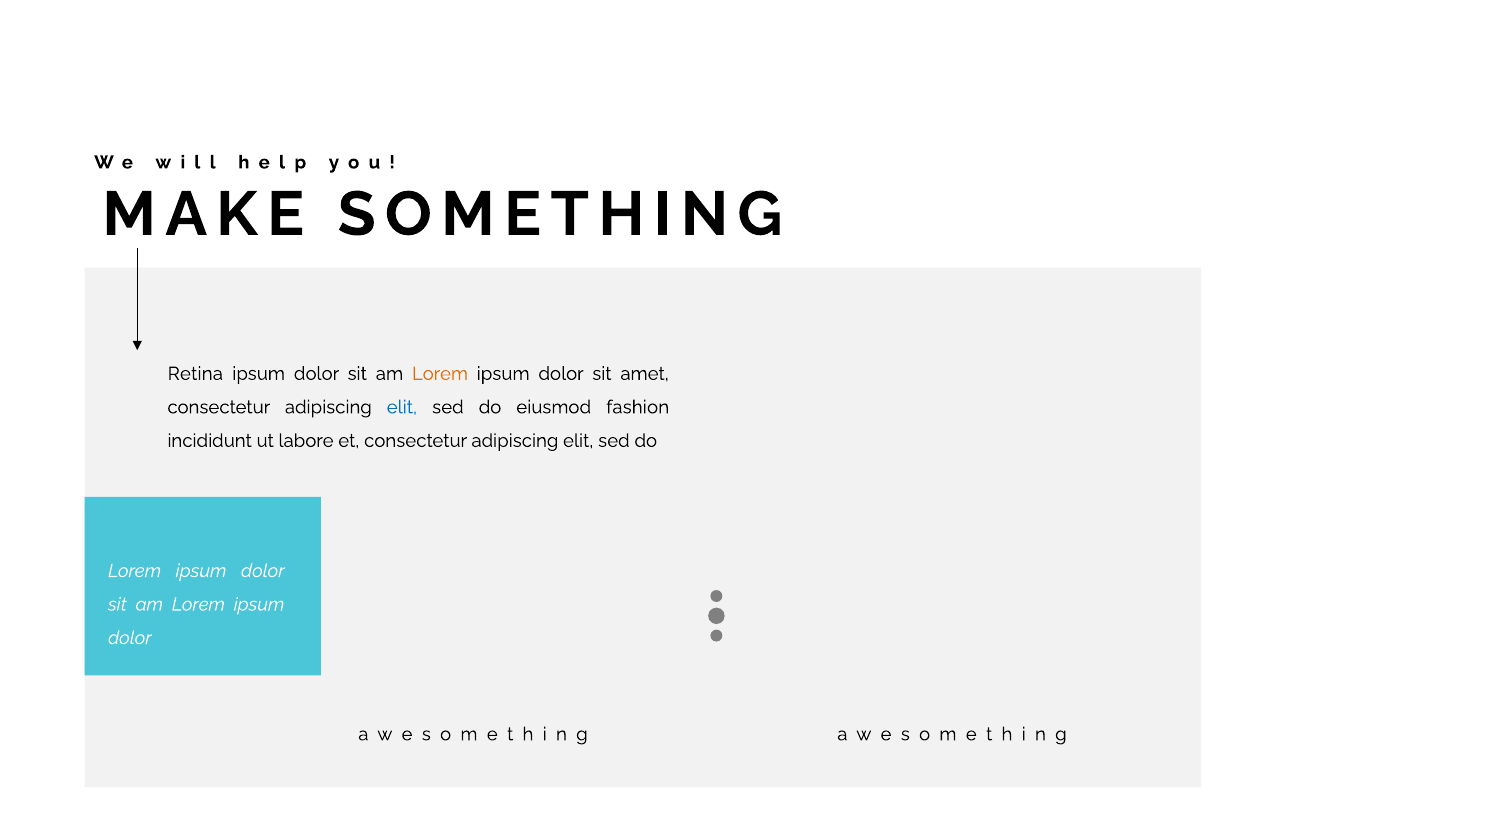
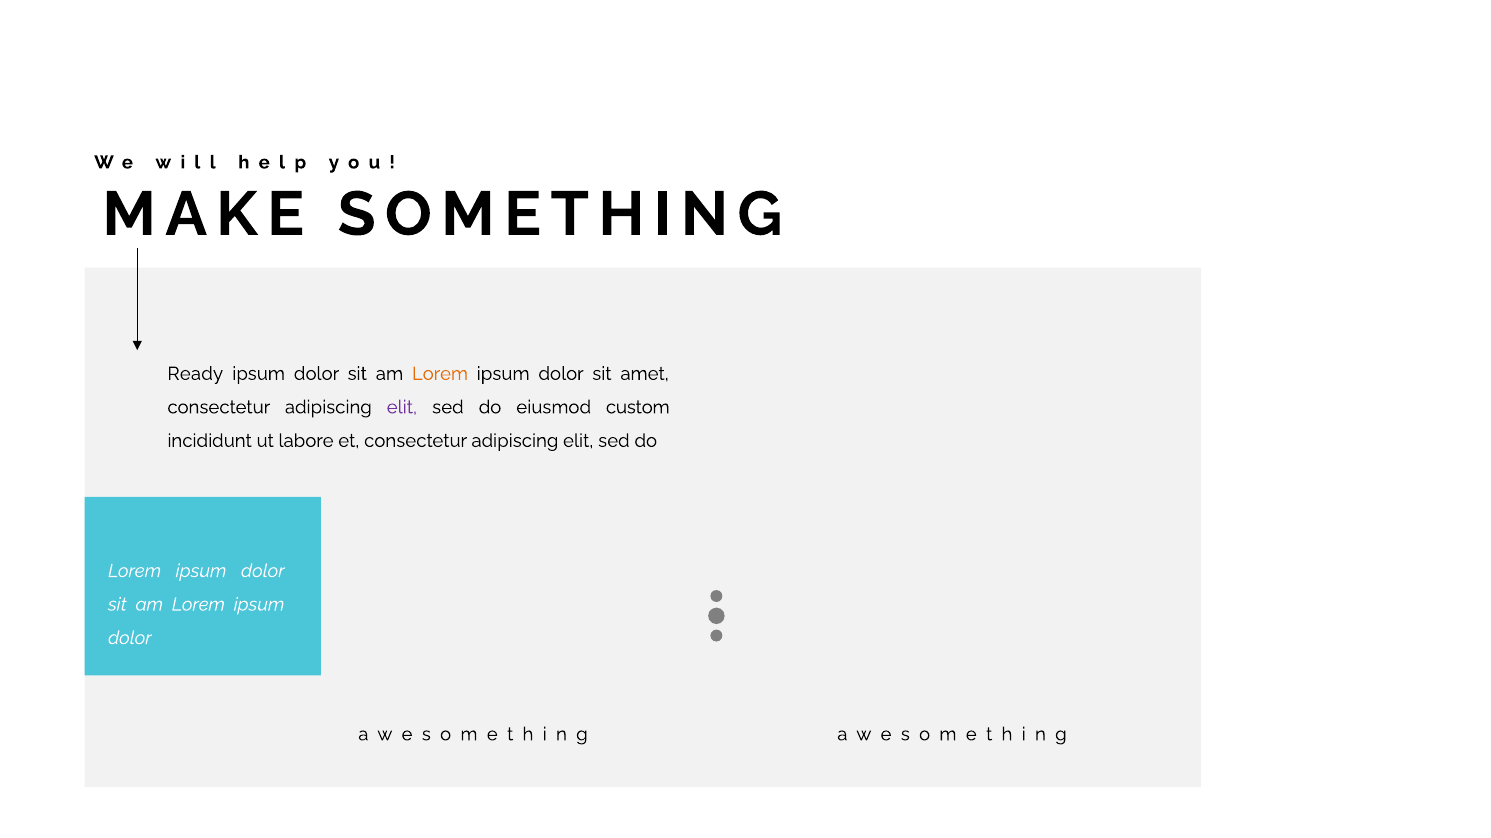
Retina: Retina -> Ready (195, 374)
elit colour: blue -> purple (402, 408)
fashion: fashion -> custom (638, 408)
